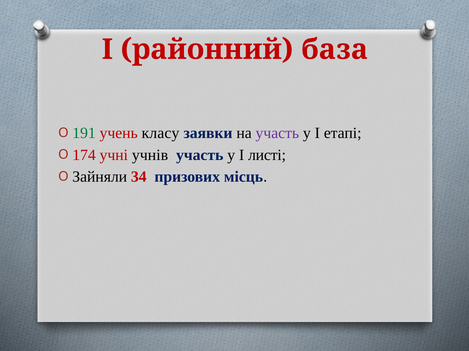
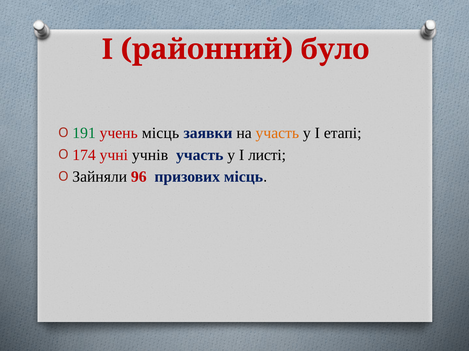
база: база -> було (335, 50)
учень класу: класу -> місць (161, 133)
участь colour: purple -> orange (277, 133)
34: 34 -> 96 (139, 177)
